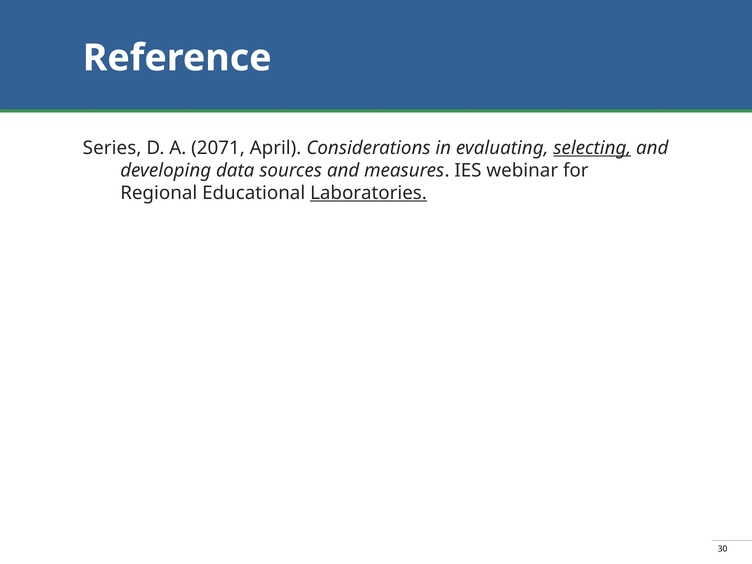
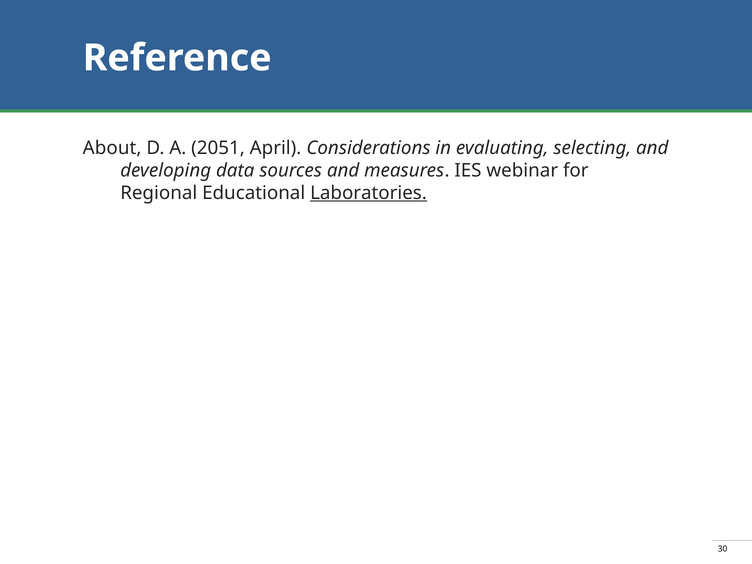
Series: Series -> About (112, 148)
2071: 2071 -> 2051 (218, 148)
selecting underline: present -> none (592, 148)
